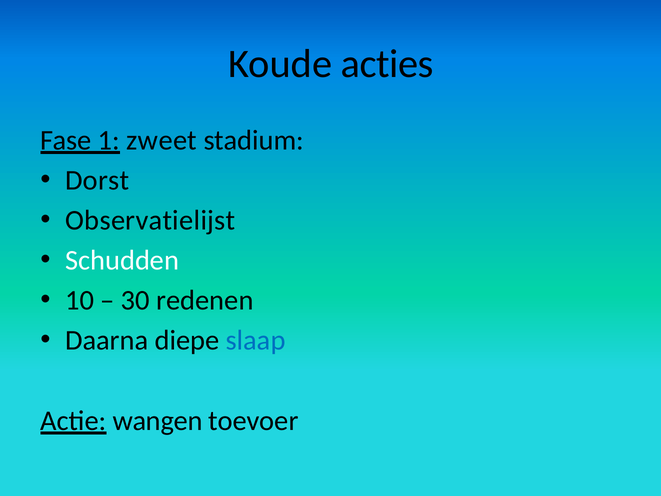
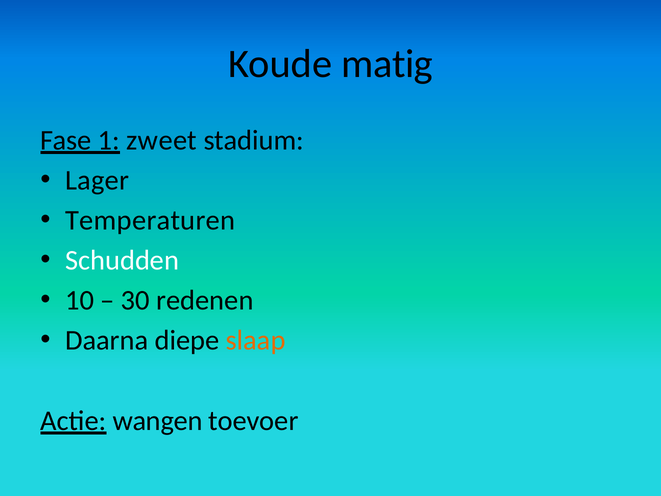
acties: acties -> matig (387, 64)
Dorst: Dorst -> Lager (97, 180)
Observatielijst: Observatielijst -> Temperaturen (150, 220)
slaap colour: blue -> orange (256, 340)
